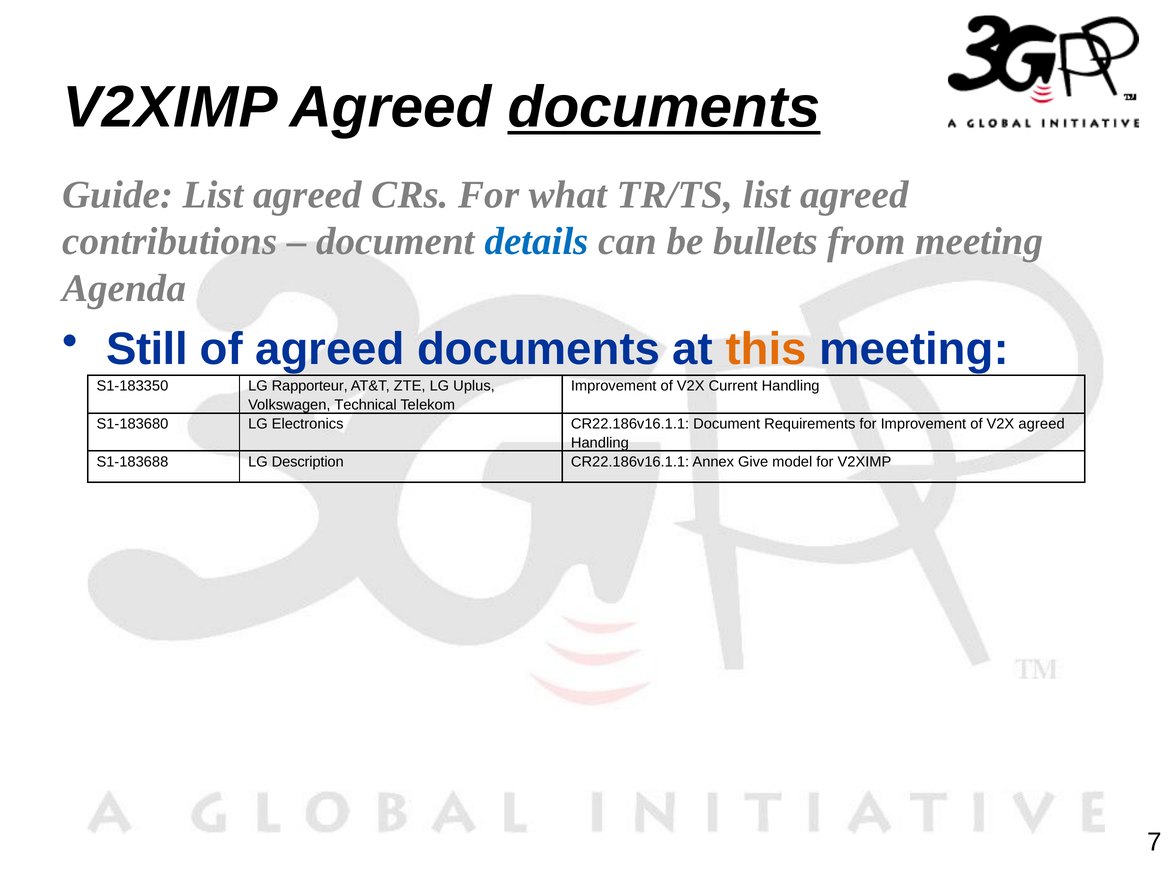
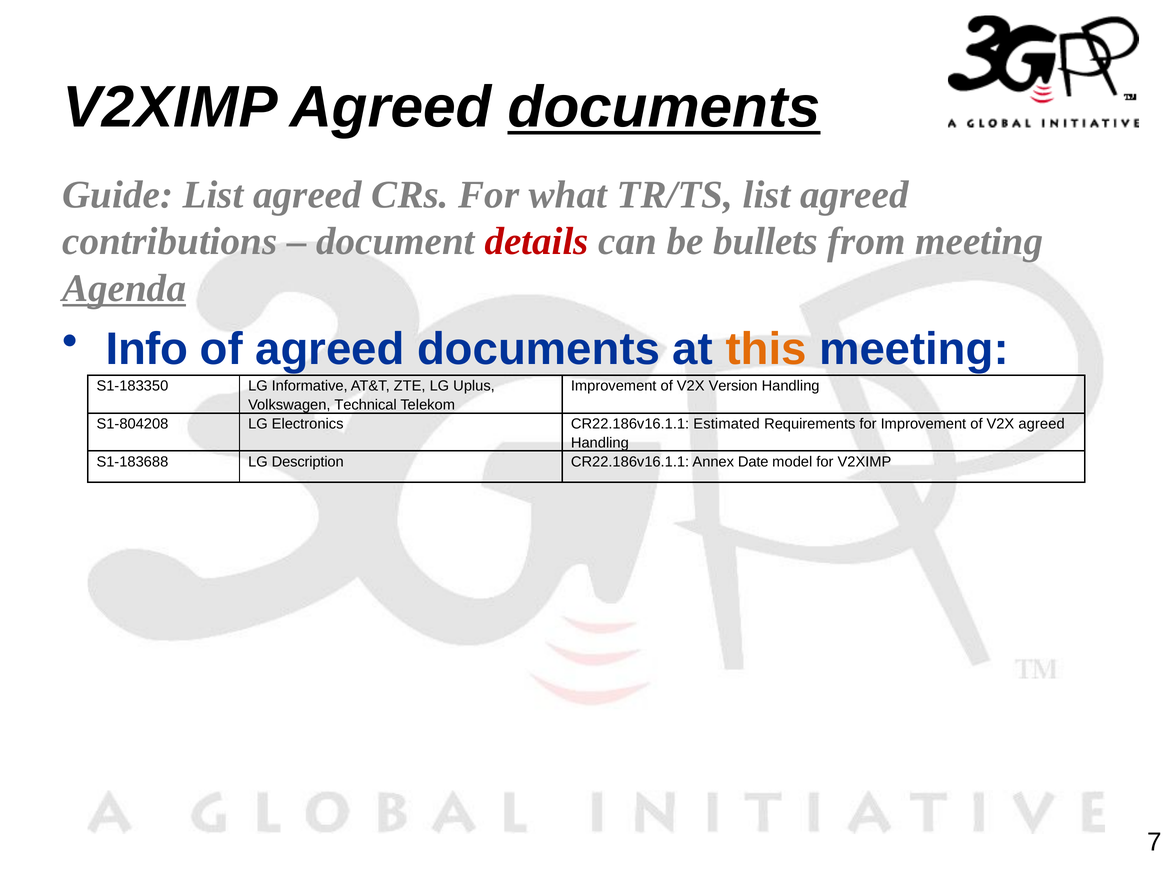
details colour: blue -> red (537, 242)
Agenda underline: none -> present (124, 288)
Still: Still -> Info (147, 349)
Rapporteur: Rapporteur -> Informative (310, 386)
Current: Current -> Version (733, 386)
S1-183680: S1-183680 -> S1-804208 (132, 424)
CR22.186v16.1.1 Document: Document -> Estimated (727, 424)
Give: Give -> Date (753, 462)
